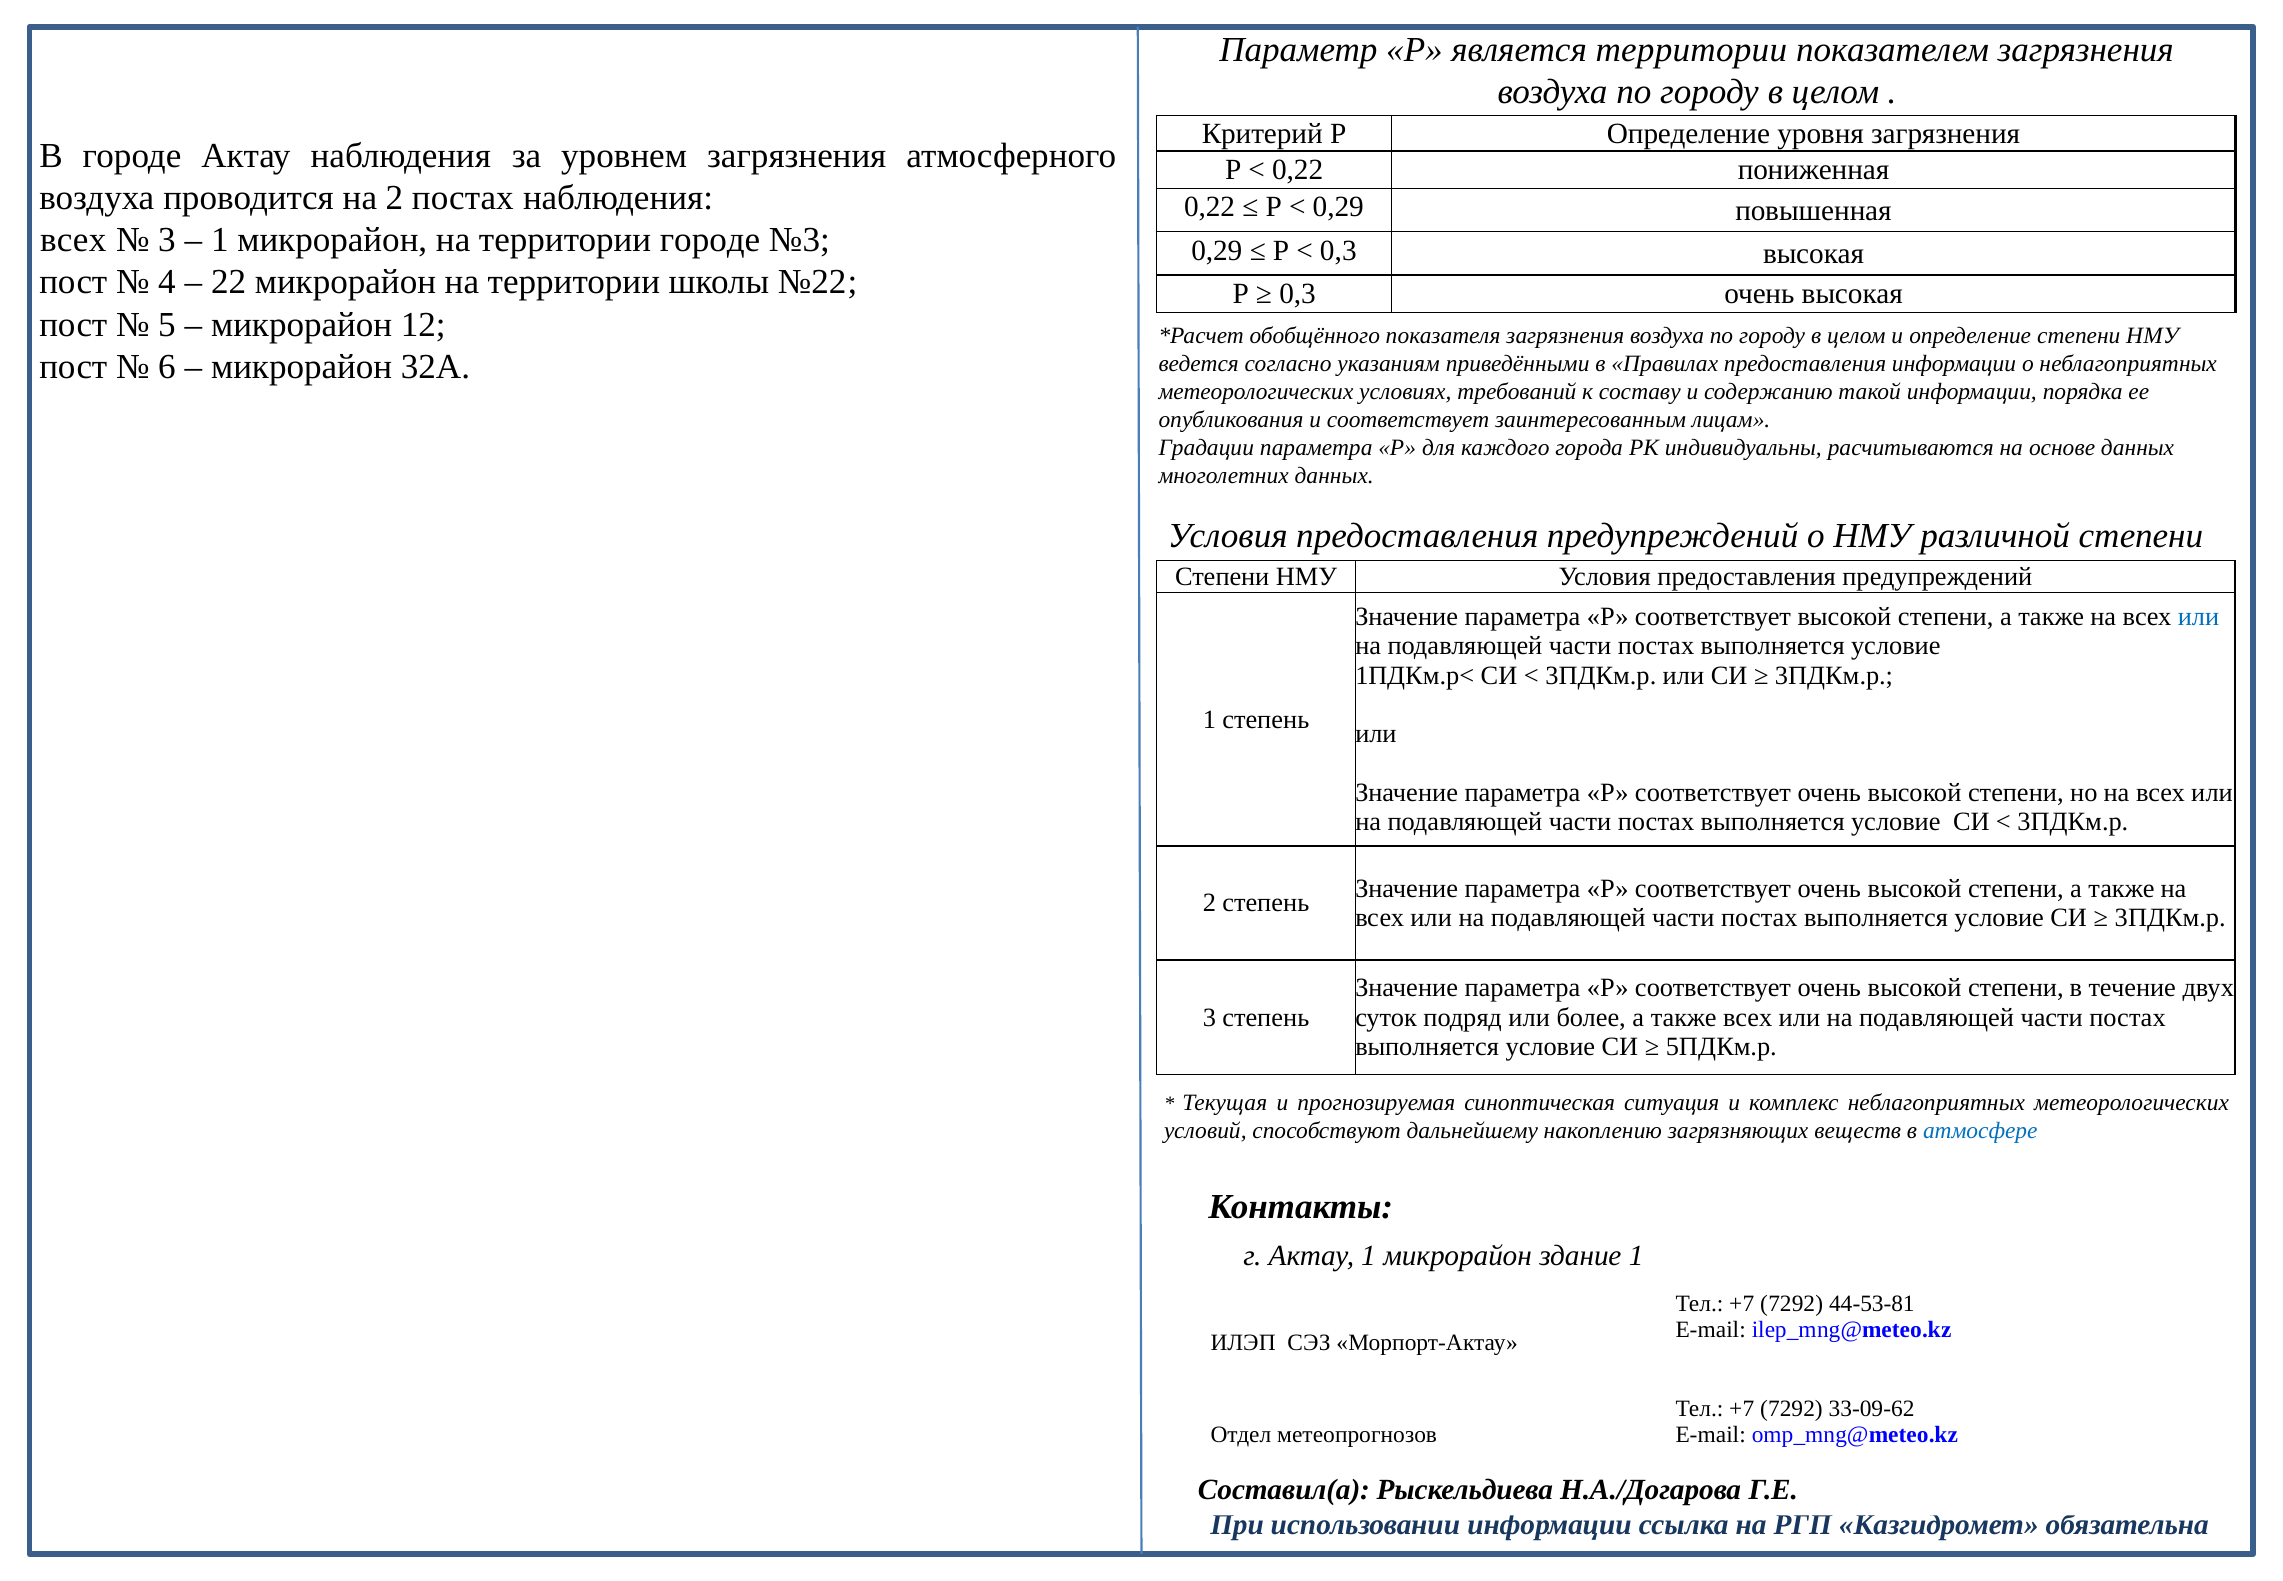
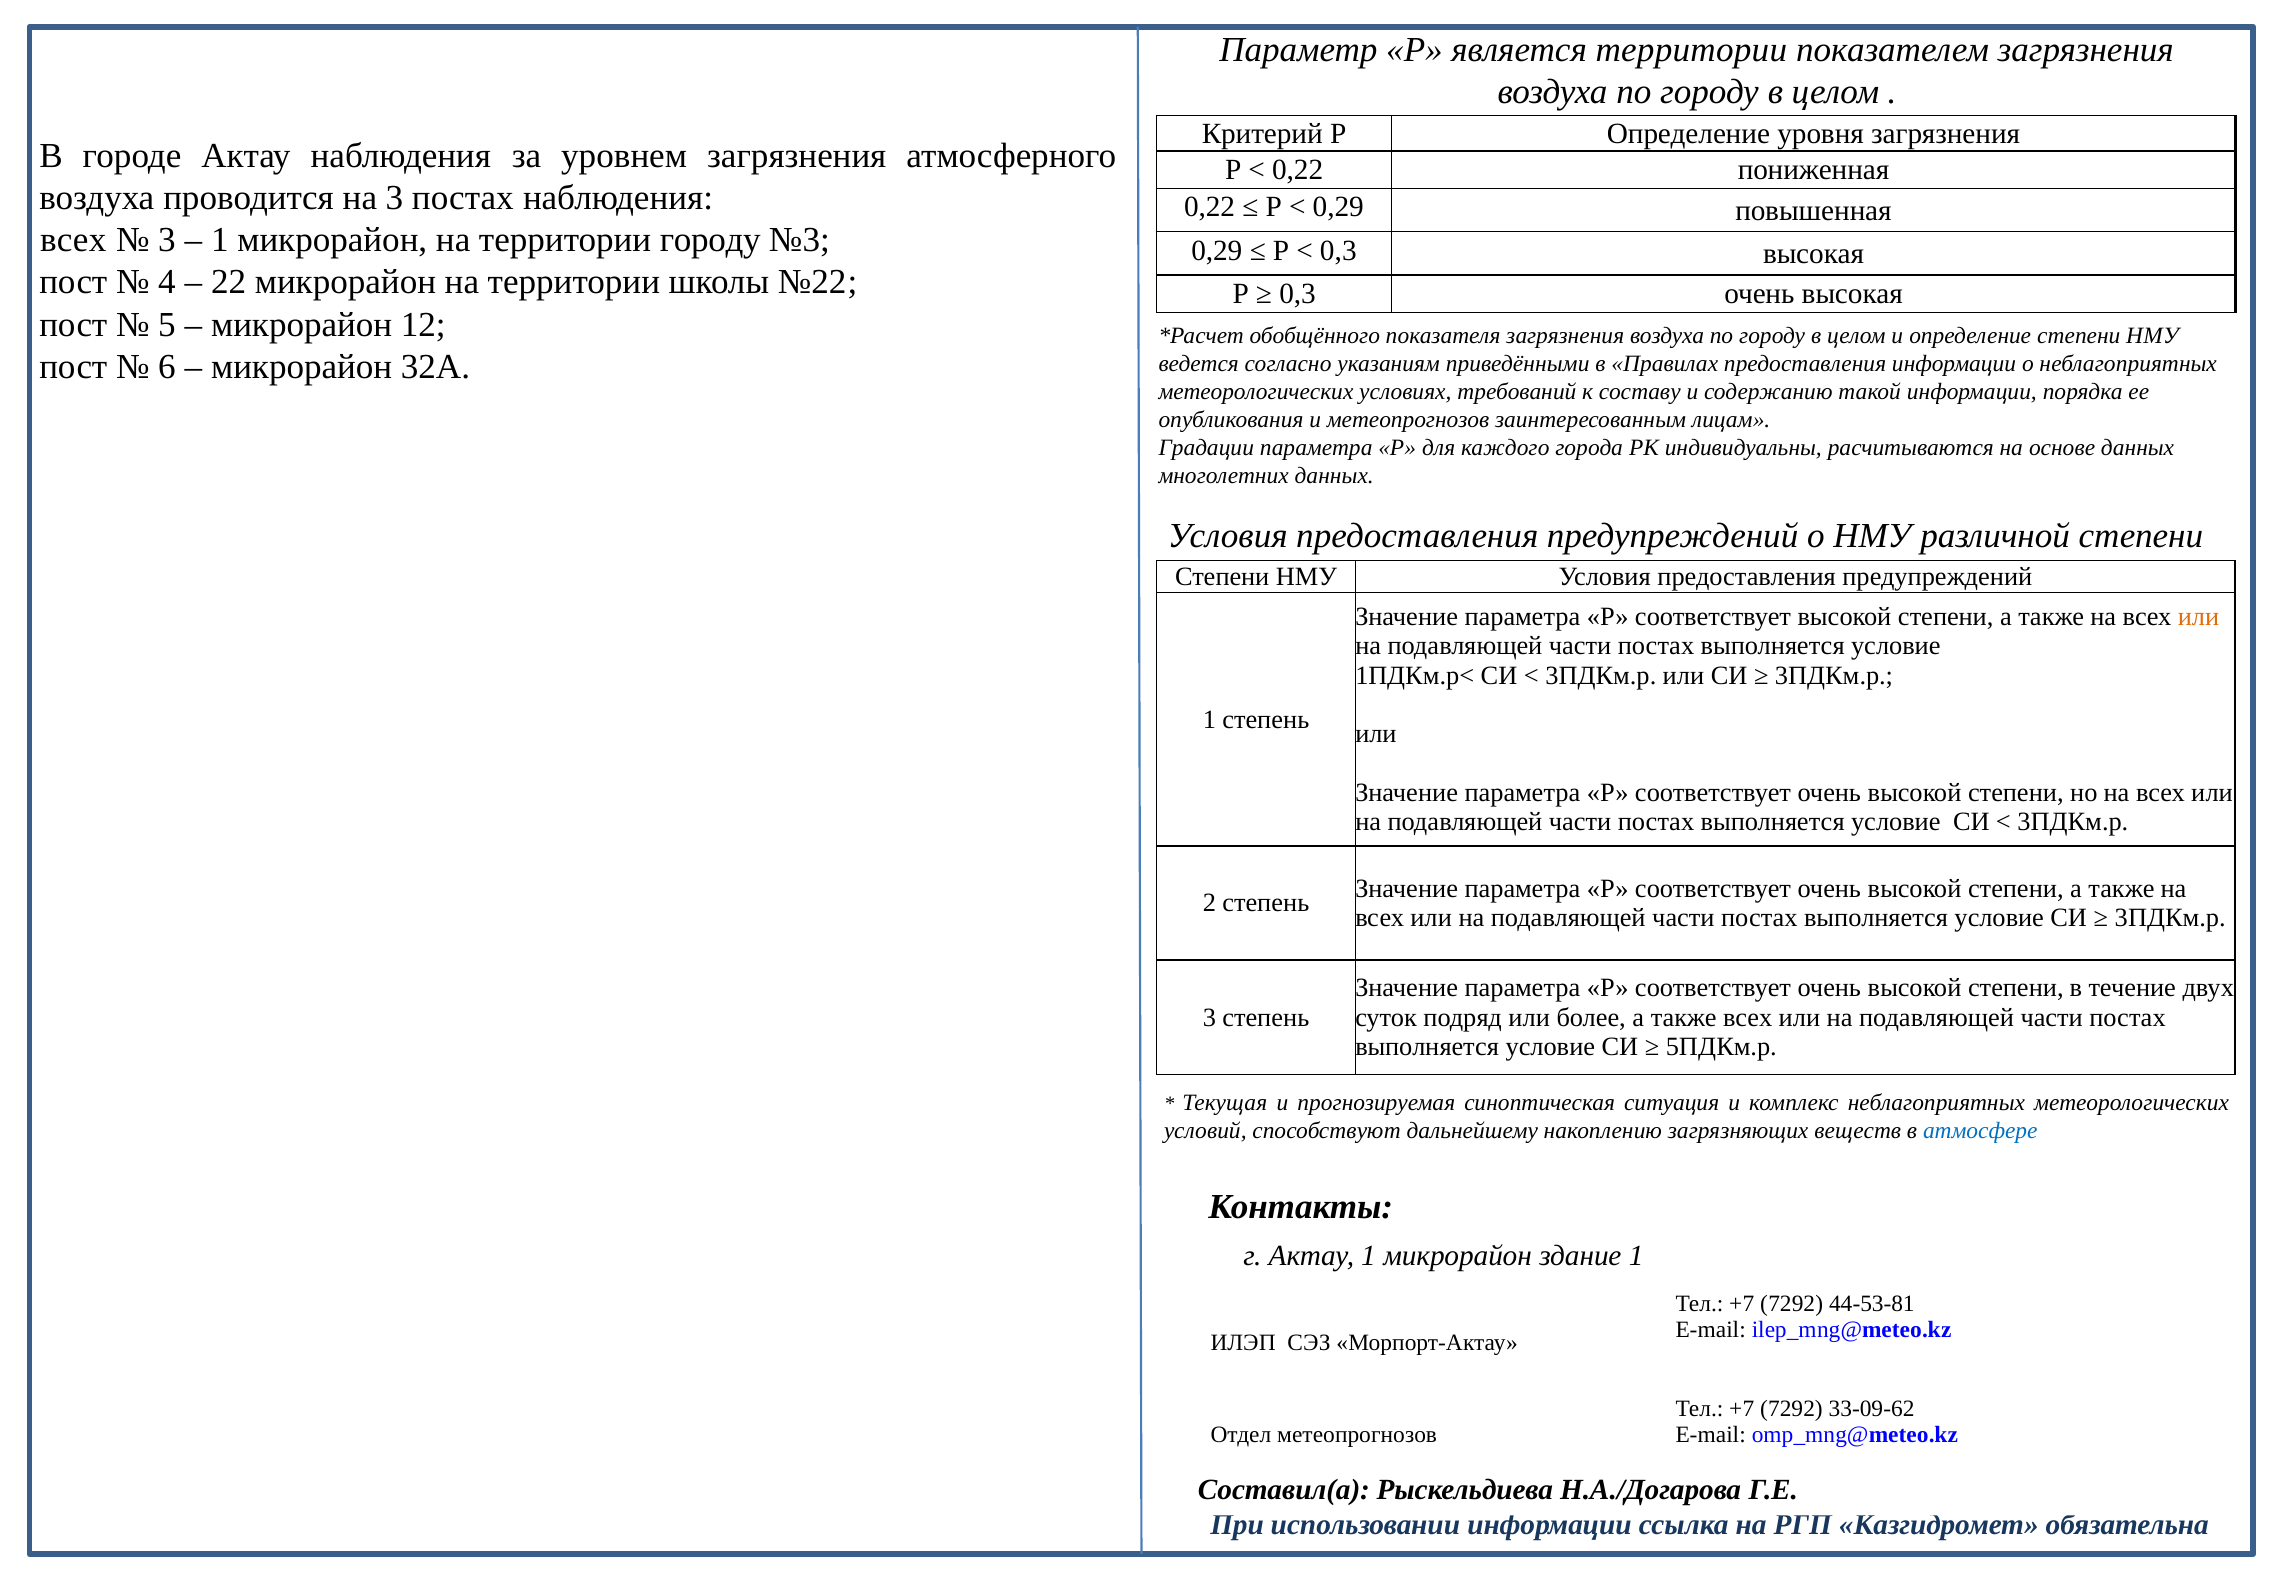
на 2: 2 -> 3 (394, 198)
территории городе: городе -> городу (710, 240)
и соответствует: соответствует -> метеопрогнозов (1408, 419)
или colour: blue -> orange (2199, 617)
